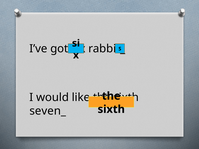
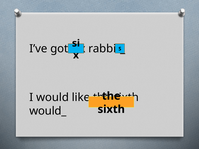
seven_: seven_ -> would_ (48, 111)
